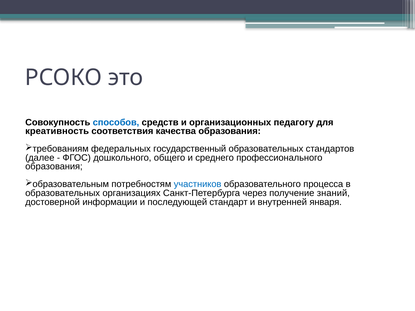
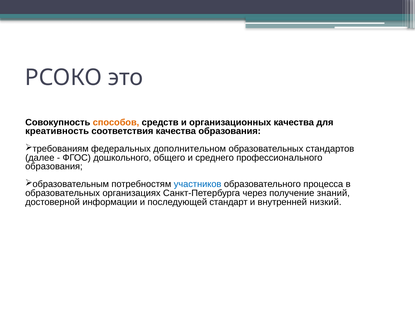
способов colour: blue -> orange (116, 122)
организационных педагогу: педагогу -> качества (294, 122)
государственный: государственный -> дополнительном (190, 149)
января: января -> низкий (326, 202)
